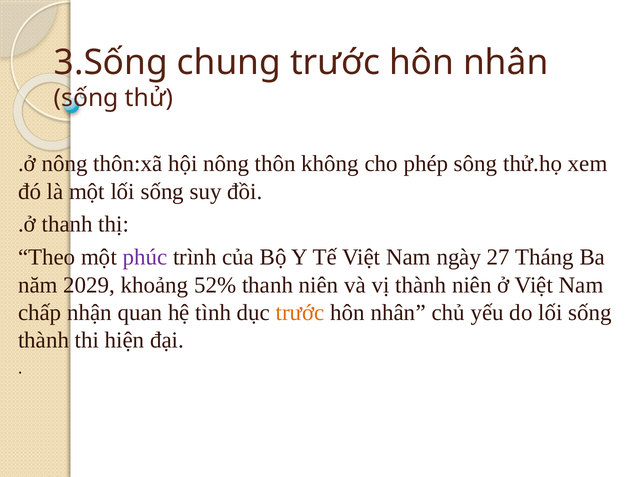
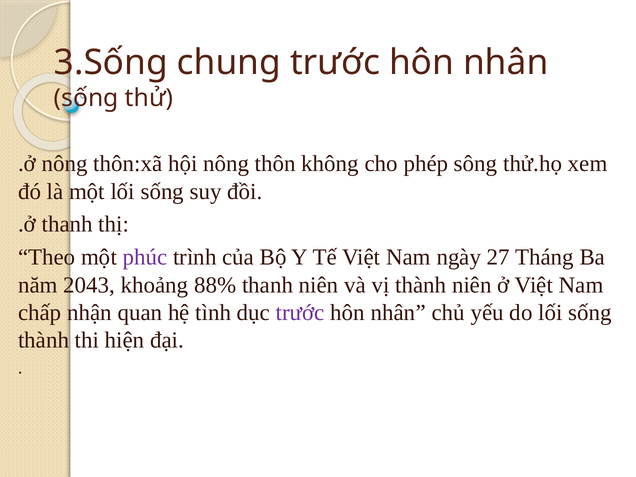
2029: 2029 -> 2043 (89, 285)
52%: 52% -> 88% (215, 285)
trước colour: orange -> purple (300, 313)
